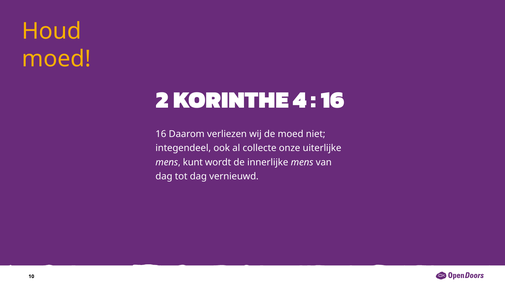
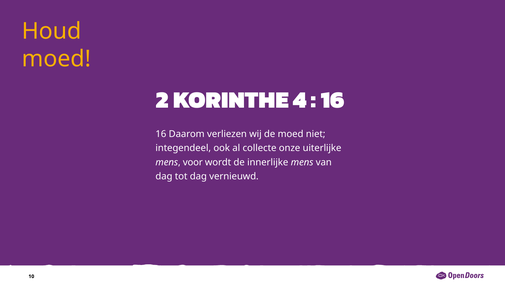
kunt: kunt -> voor (193, 162)
